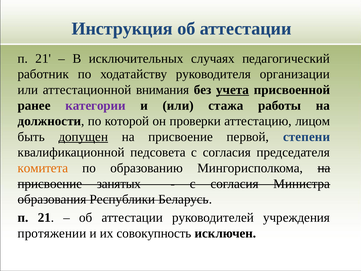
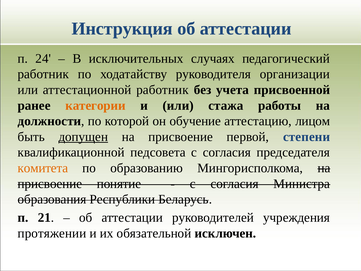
21: 21 -> 24 (43, 58)
аттестационной внимания: внимания -> работник (162, 90)
учета underline: present -> none (233, 90)
категории colour: purple -> orange (95, 105)
проверки: проверки -> обучение (195, 121)
занятых: занятых -> понятие (119, 184)
совокупность: совокупность -> обязательной (154, 233)
